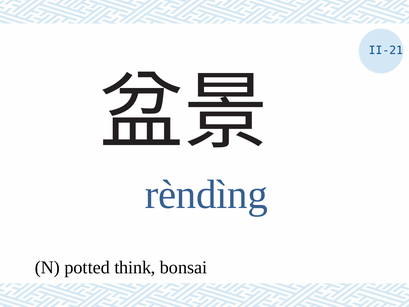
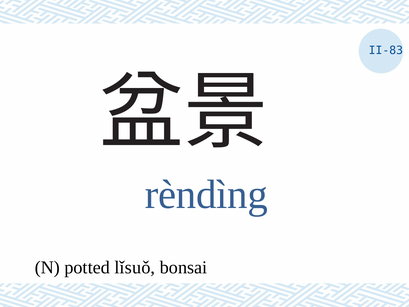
II-21: II-21 -> II-83 (386, 51)
think: think -> lǐsuǒ (135, 267)
